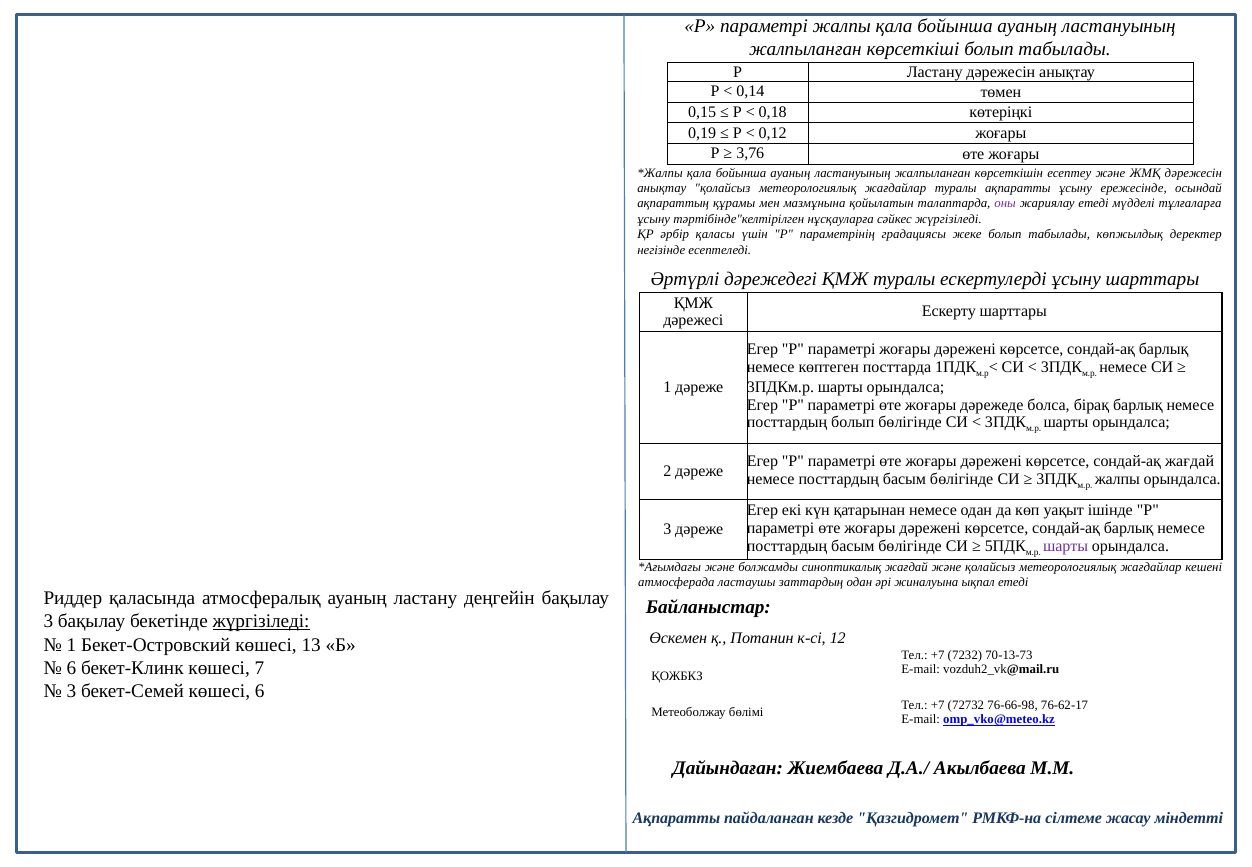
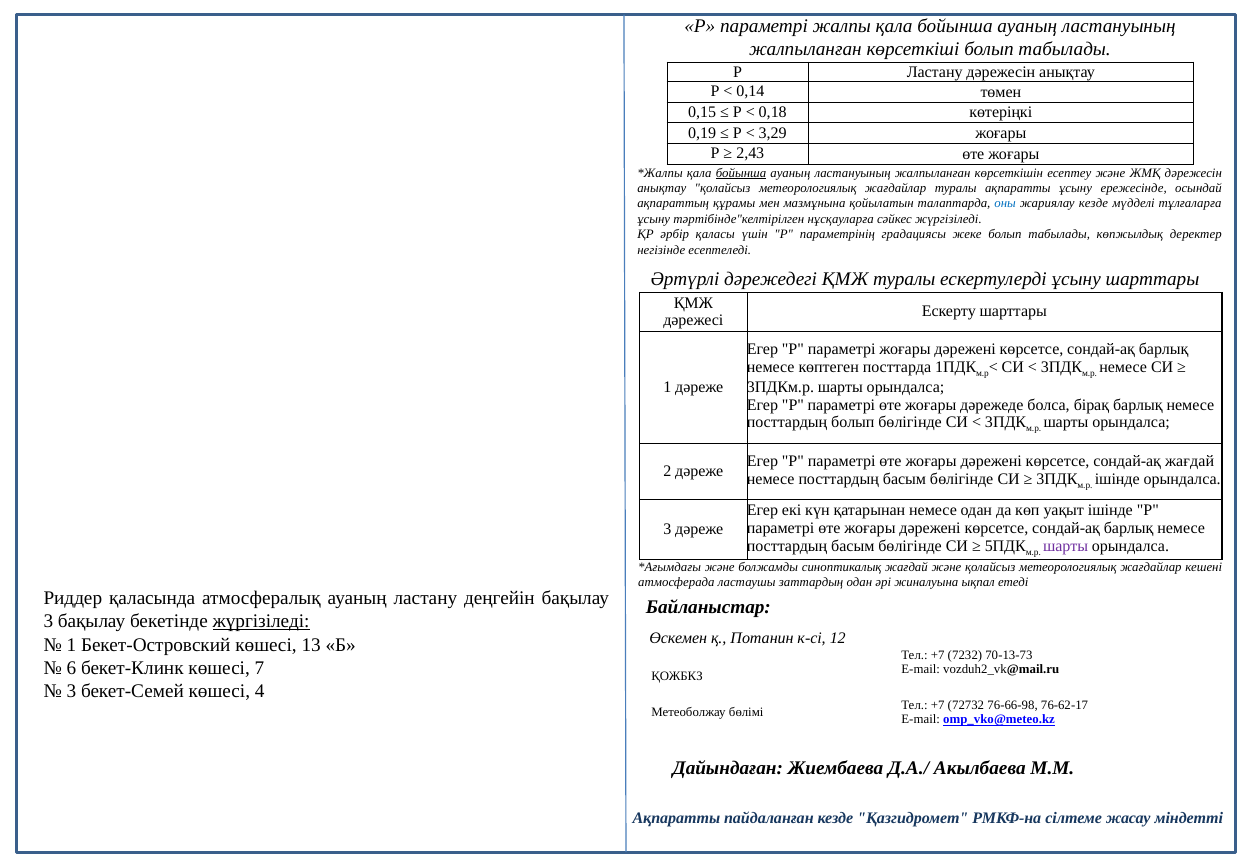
0,12: 0,12 -> 3,29 (773, 133)
3,76: 3,76 -> 2,43 (750, 153)
бойынша underline: none -> present (741, 173)
оны colour: purple -> blue (1005, 204)
жариялау етеді: етеді -> кезде (1093, 204)
жалпы: жалпы -> ішінде (1117, 479)
көшесі 6: 6 -> 4 (260, 691)
